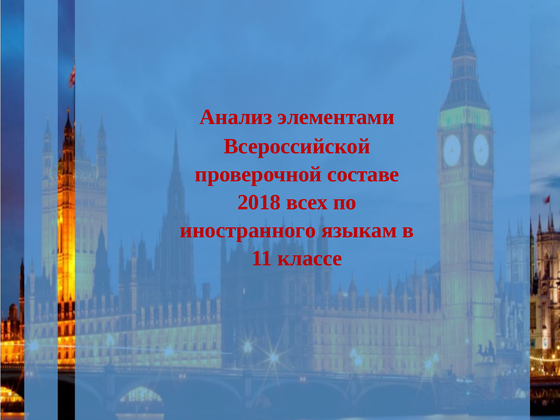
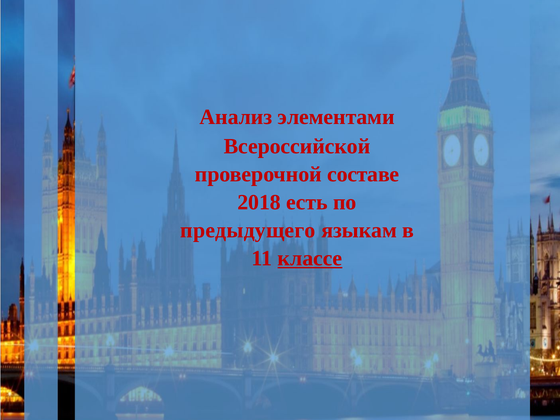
всех: всех -> есть (307, 202)
иностранного: иностранного -> предыдущего (248, 230)
классе underline: none -> present (310, 258)
